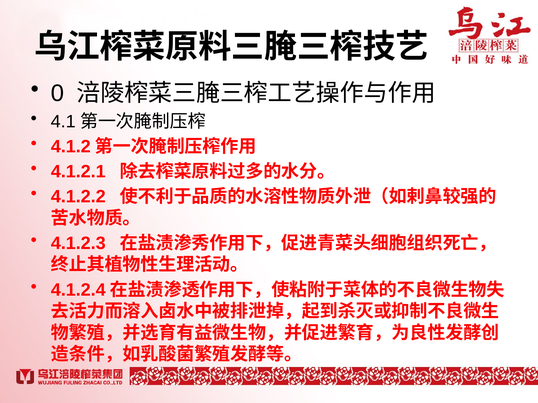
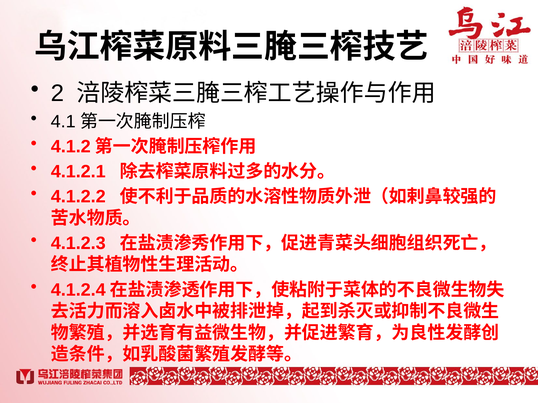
0: 0 -> 2 (58, 93)
